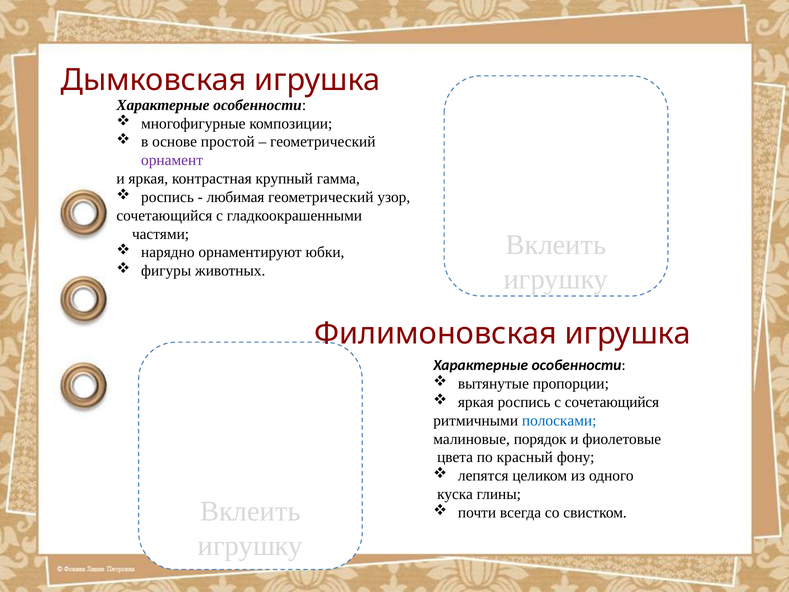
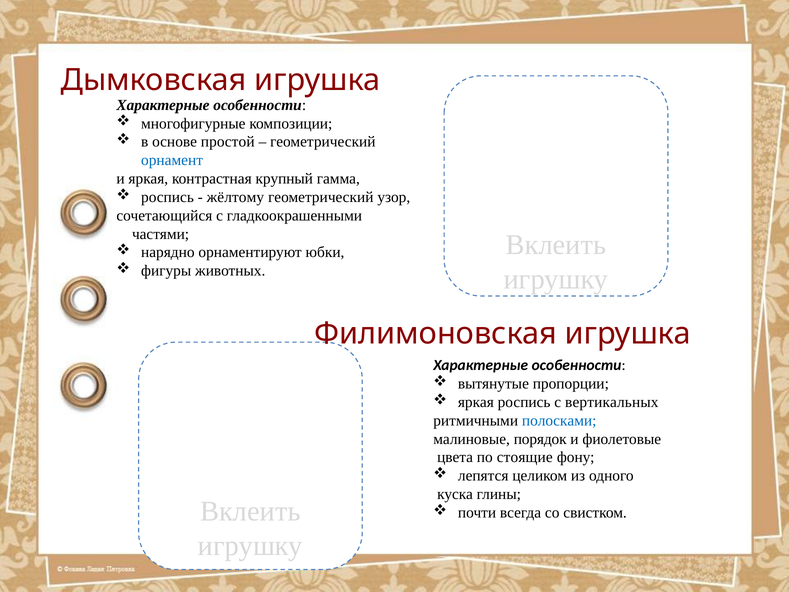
орнамент colour: purple -> blue (172, 160)
любимая: любимая -> жёлтому (235, 197)
с сочетающийся: сочетающийся -> вертикальных (612, 402)
красный: красный -> стоящие (525, 457)
